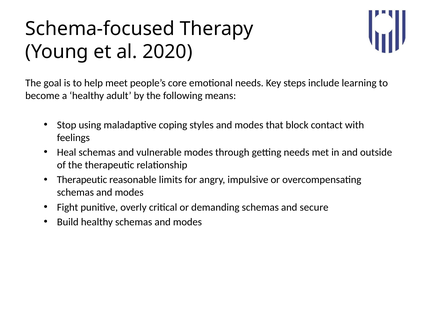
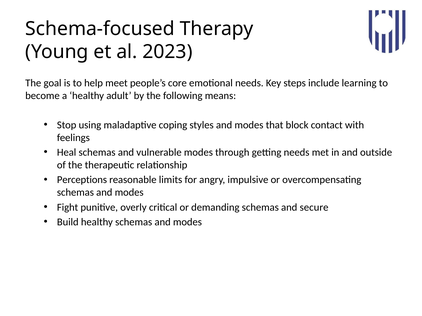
2020: 2020 -> 2023 (168, 52)
Therapeutic: Therapeutic -> Perceptions (82, 180)
